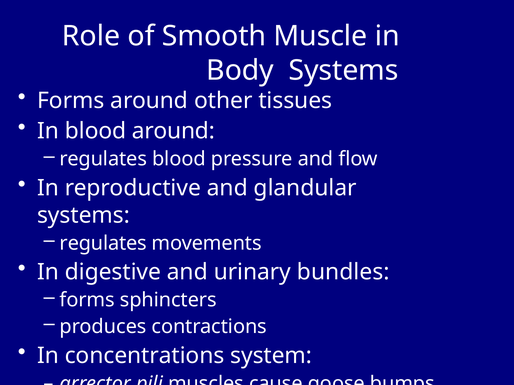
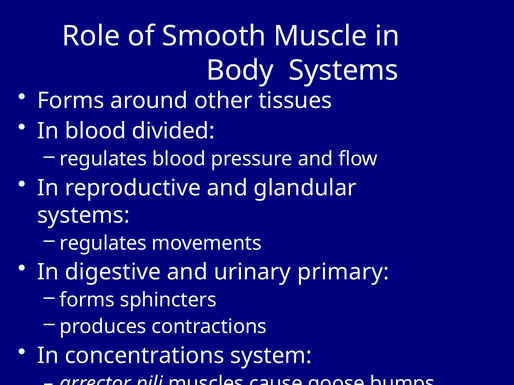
blood around: around -> divided (173, 131)
bundles: bundles -> primary (343, 272)
